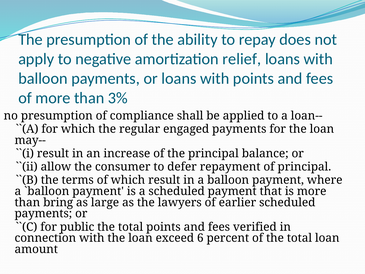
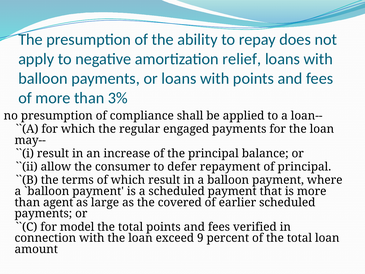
bring: bring -> agent (58, 202)
lawyers: lawyers -> covered (180, 202)
public: public -> model (77, 227)
6: 6 -> 9 (200, 238)
